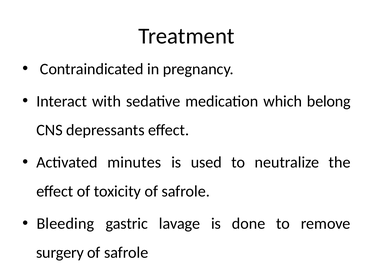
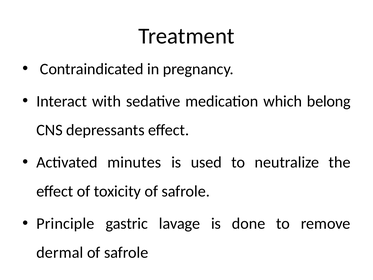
Bleeding: Bleeding -> Principle (65, 223)
surgery: surgery -> dermal (60, 252)
